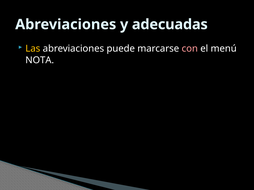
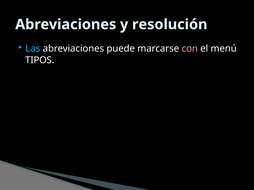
adecuadas: adecuadas -> resolución (170, 25)
Las colour: yellow -> light blue (33, 49)
NOTA: NOTA -> TIPOS (40, 60)
